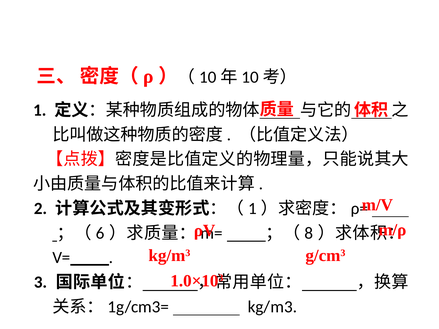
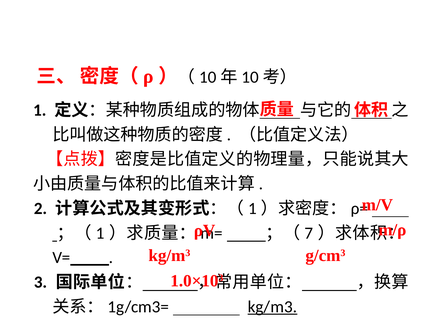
6: 6 -> 1 (100, 233)
8: 8 -> 7 (309, 233)
kg/m3 underline: none -> present (272, 307)
